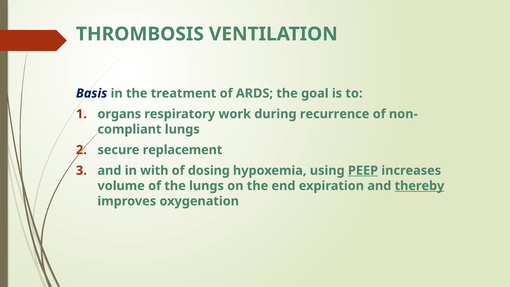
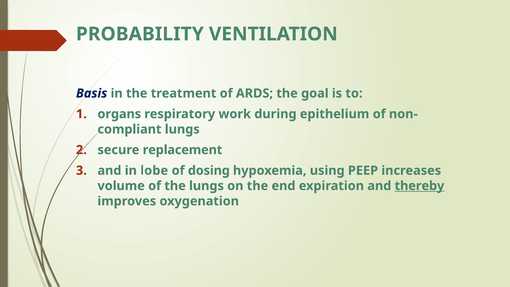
THROMBOSIS: THROMBOSIS -> PROBABILITY (140, 34)
recurrence: recurrence -> epithelium (335, 114)
with: with -> lobe (154, 170)
PEEP underline: present -> none (363, 170)
